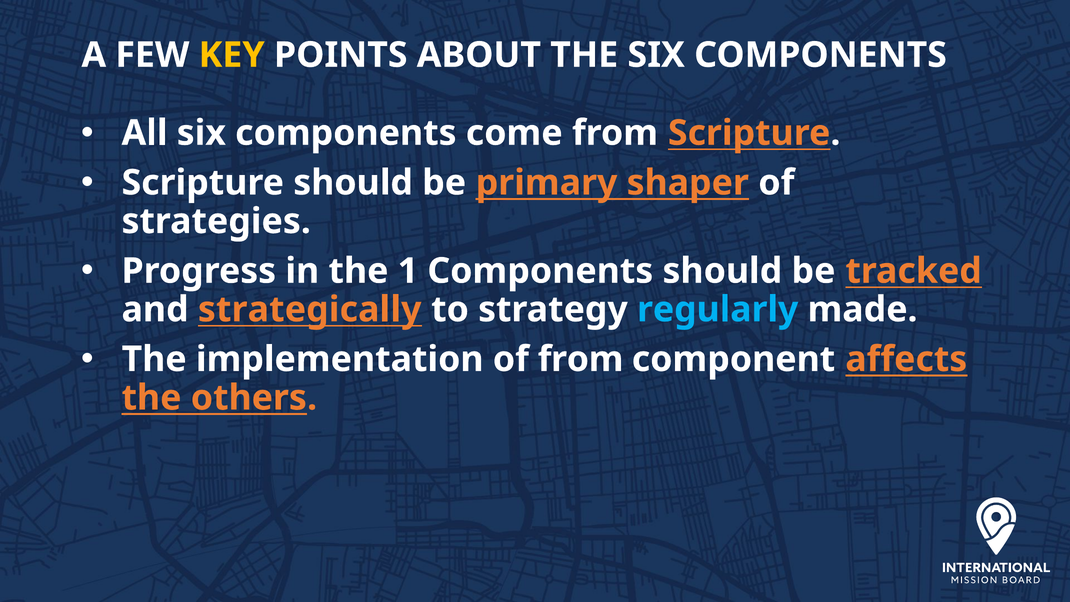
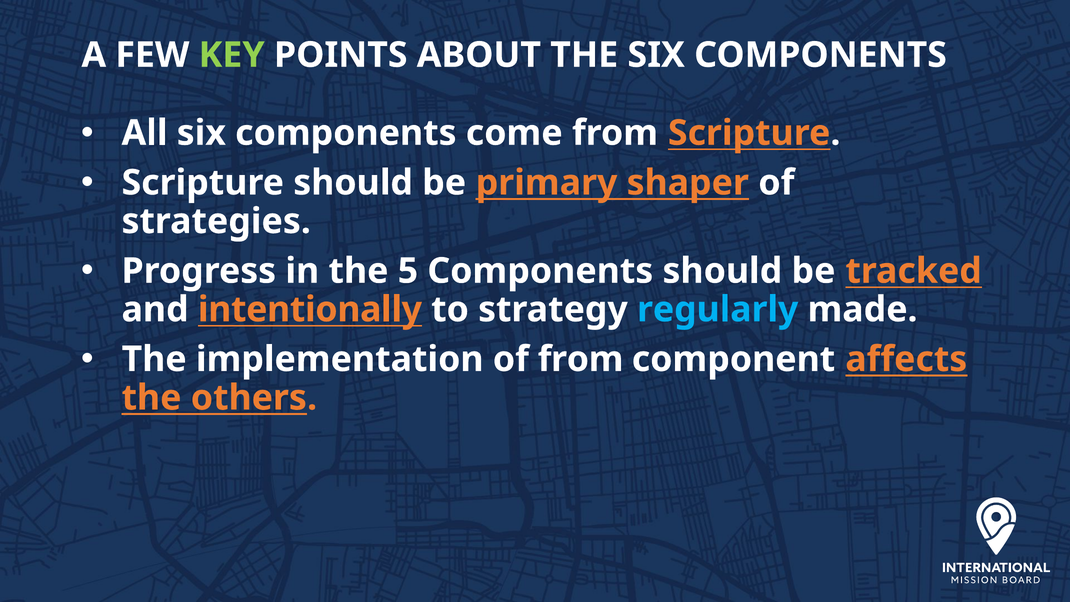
KEY colour: yellow -> light green (232, 55)
1: 1 -> 5 (408, 271)
strategically: strategically -> intentionally (310, 309)
